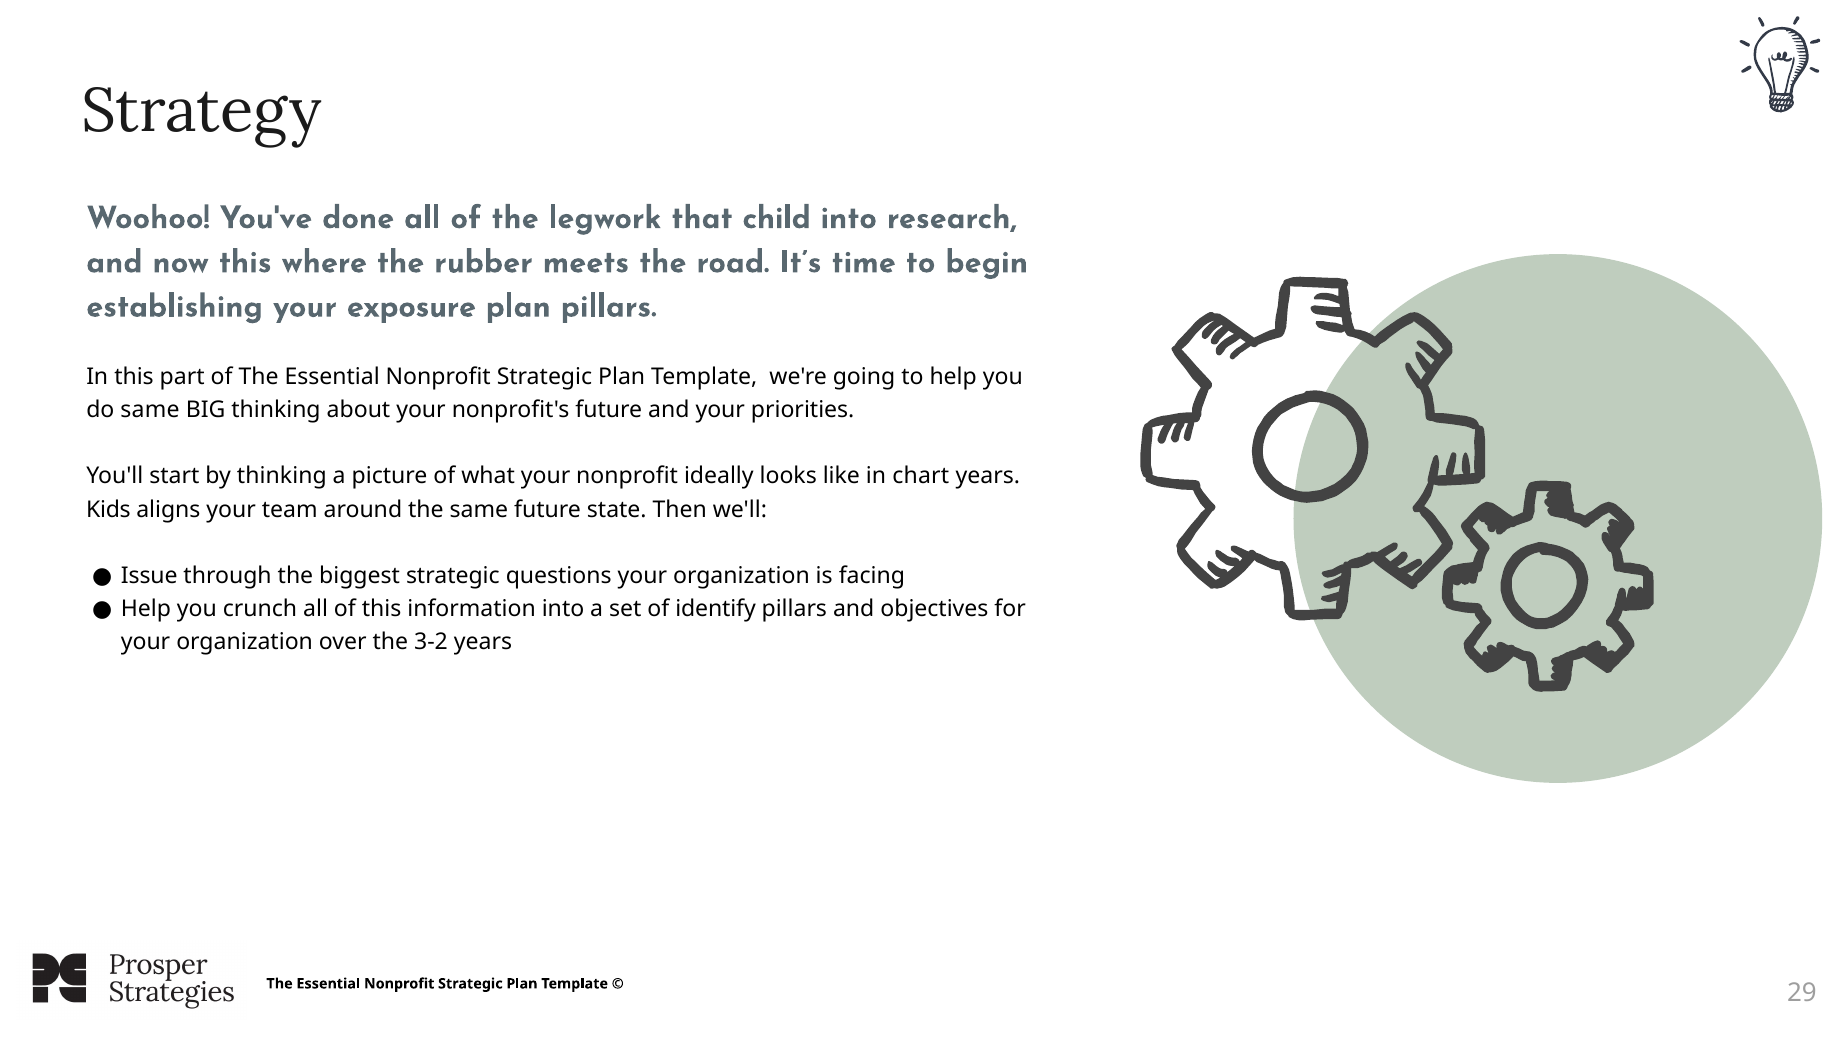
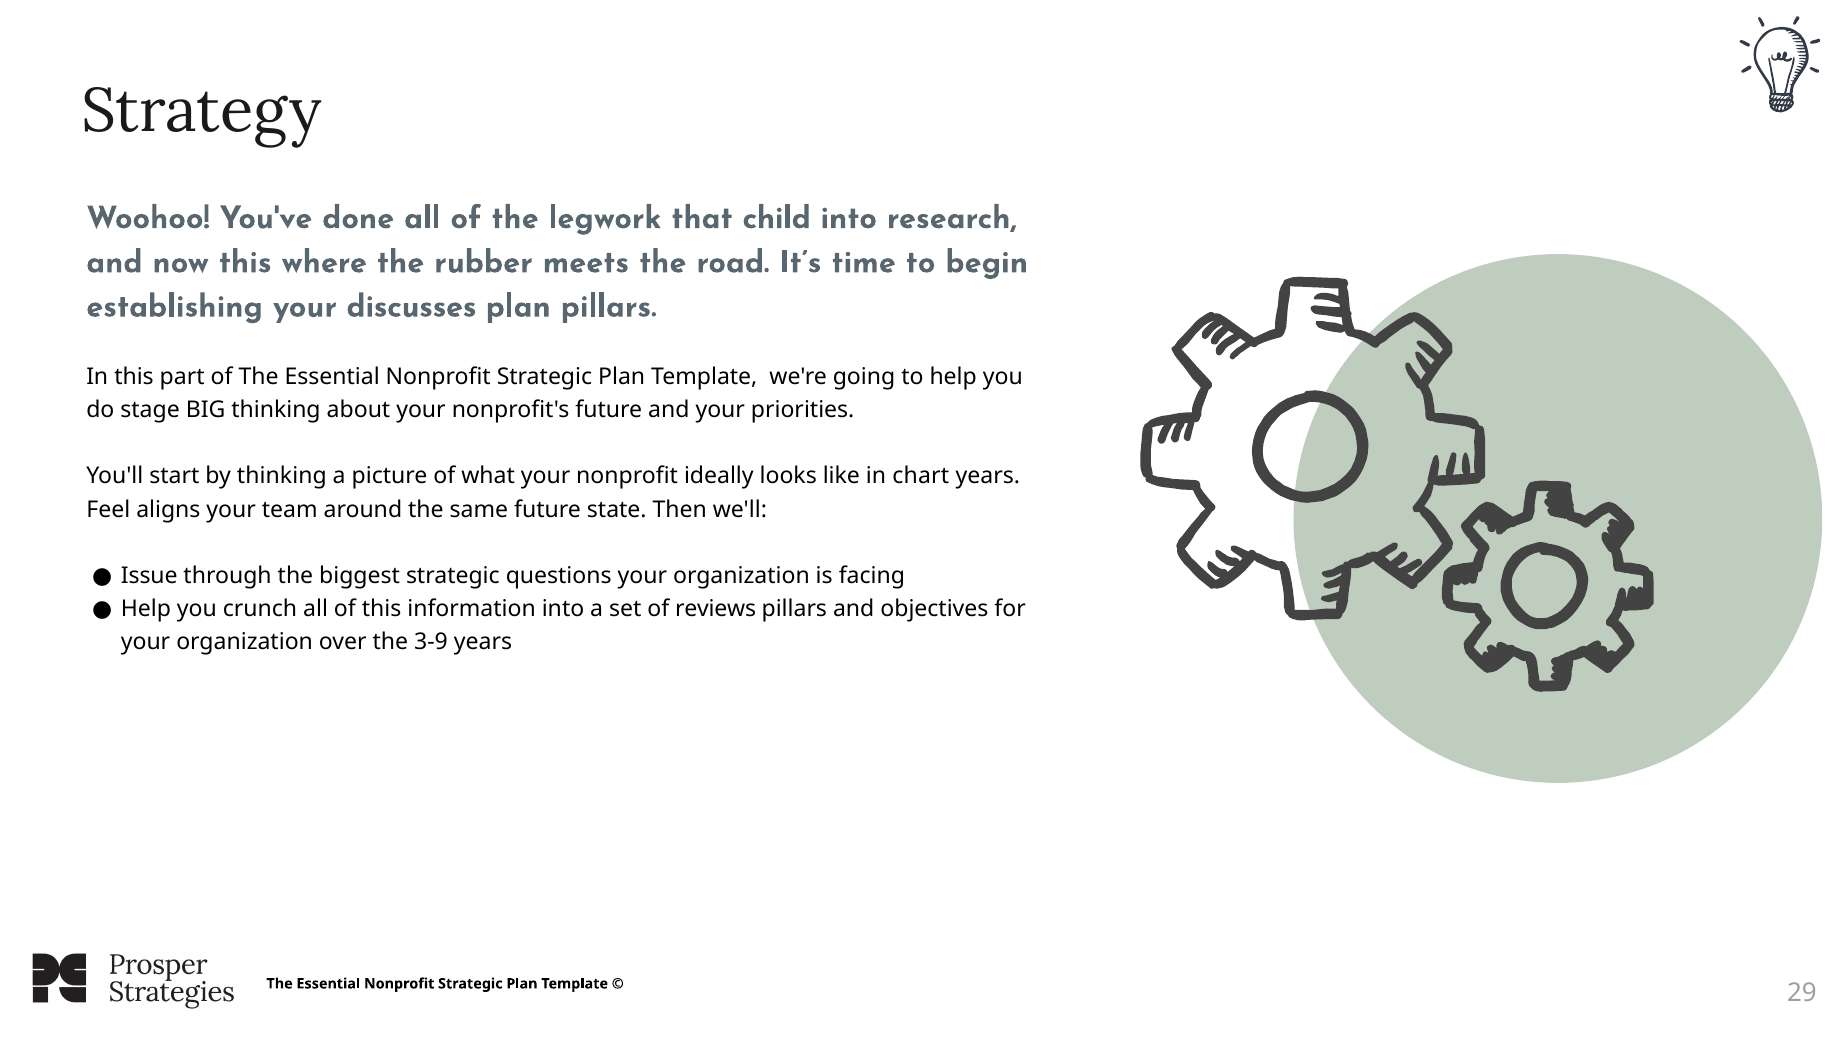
exposure: exposure -> discusses (411, 306)
do same: same -> stage (150, 410)
Kids: Kids -> Feel (108, 510)
identify: identify -> reviews (716, 609)
3-2: 3-2 -> 3-9 (431, 642)
